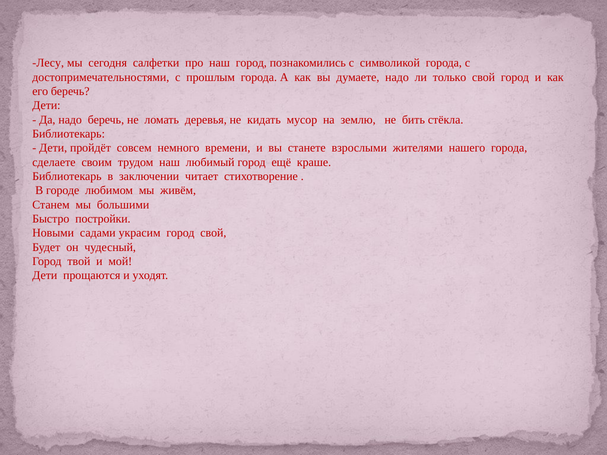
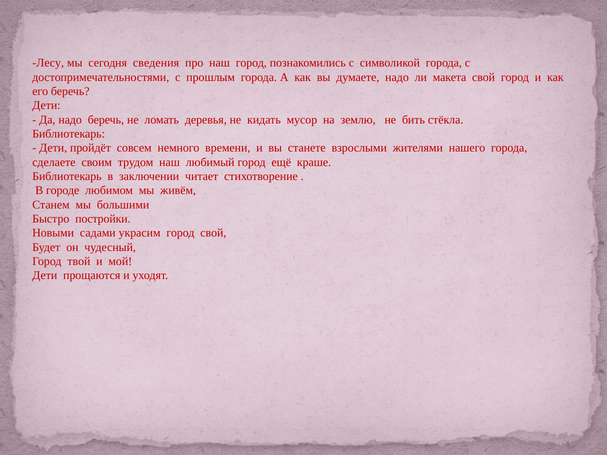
салфетки: салфетки -> сведения (156, 63)
только: только -> макета (450, 77)
